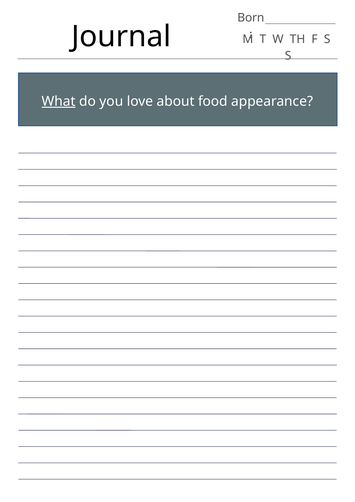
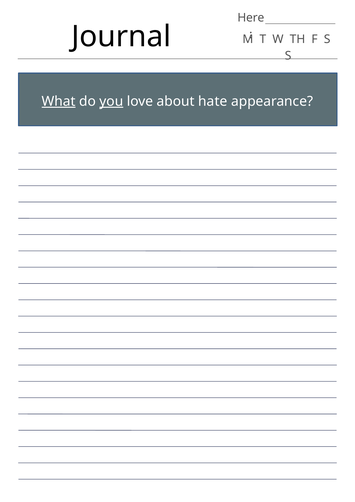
Born: Born -> Here (251, 18)
you underline: none -> present (111, 101)
food: food -> hate (213, 101)
